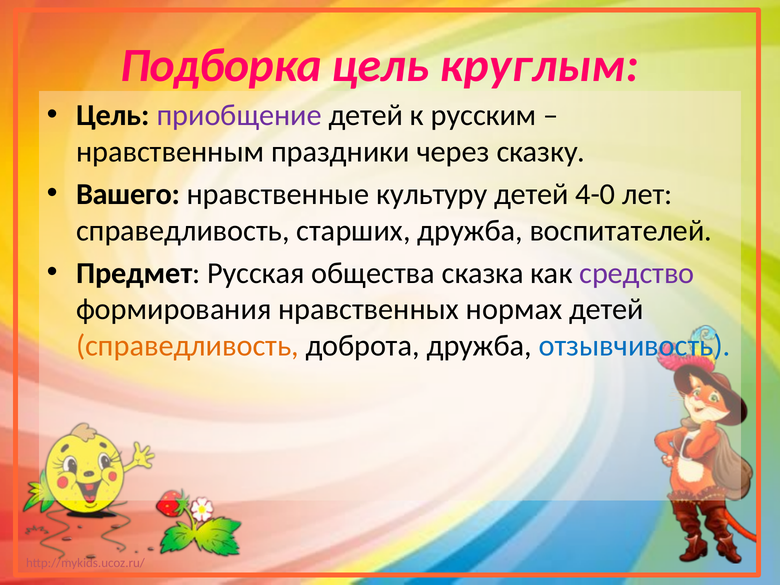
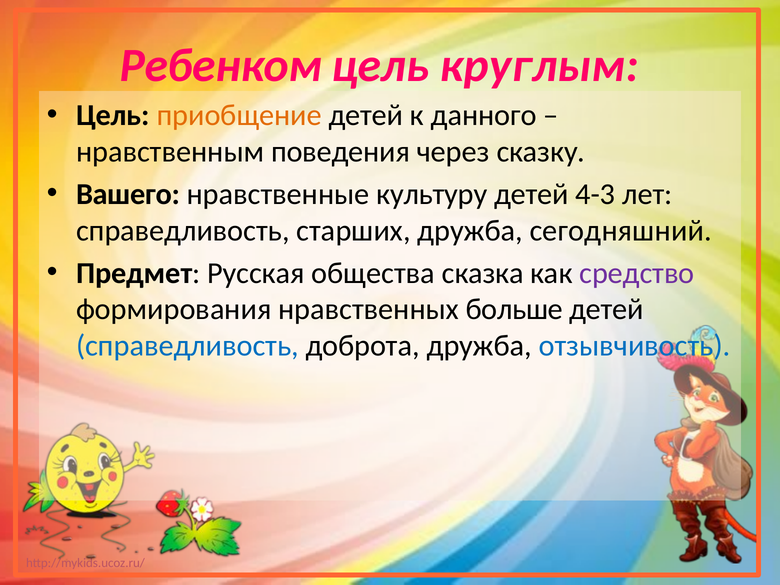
Подборка: Подборка -> Ребенком (221, 66)
приобщение colour: purple -> orange (239, 115)
русским: русским -> данного (484, 115)
праздники: праздники -> поведения (341, 152)
4-0: 4-0 -> 4-3 (595, 194)
воспитателей: воспитателей -> сегодняшний (621, 231)
нормах: нормах -> больше (514, 309)
справедливость colour: orange -> blue (187, 346)
